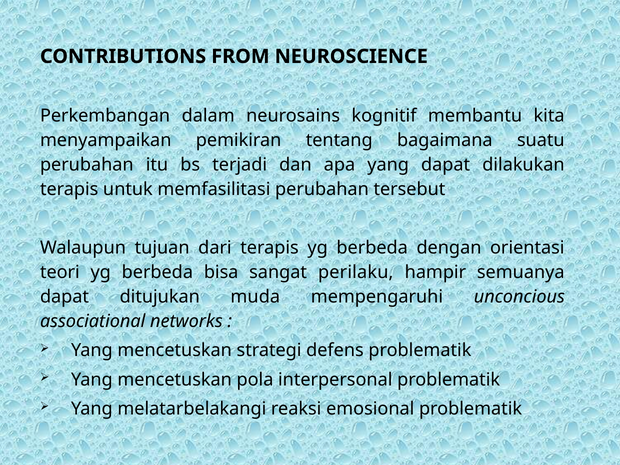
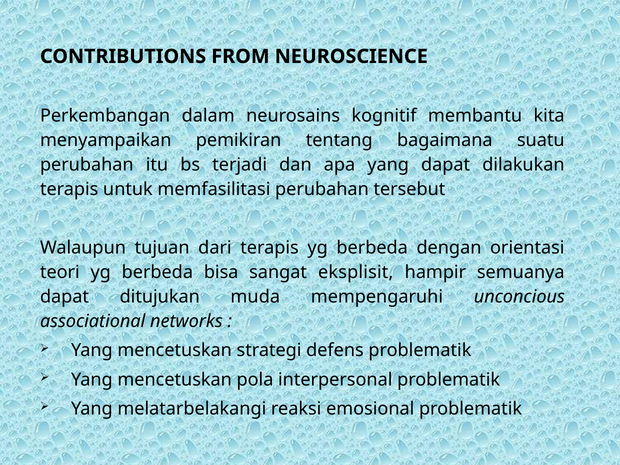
perilaku: perilaku -> eksplisit (356, 272)
